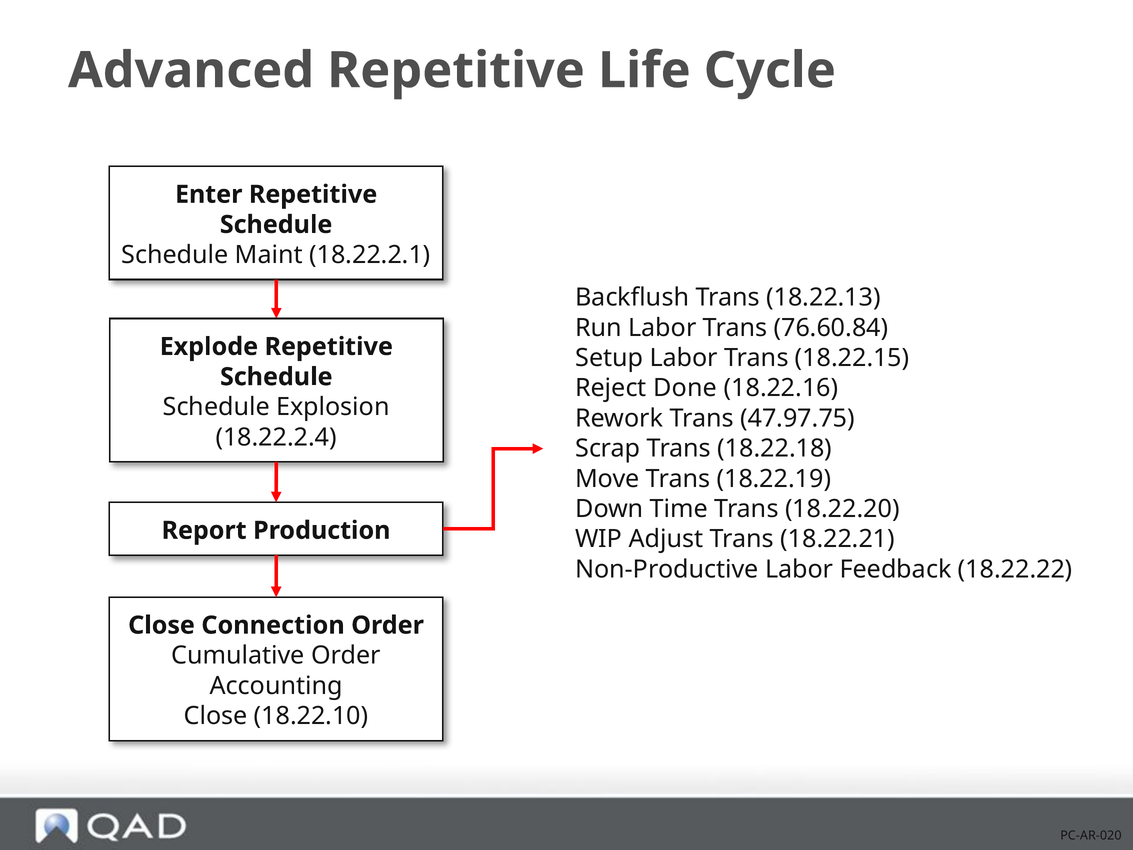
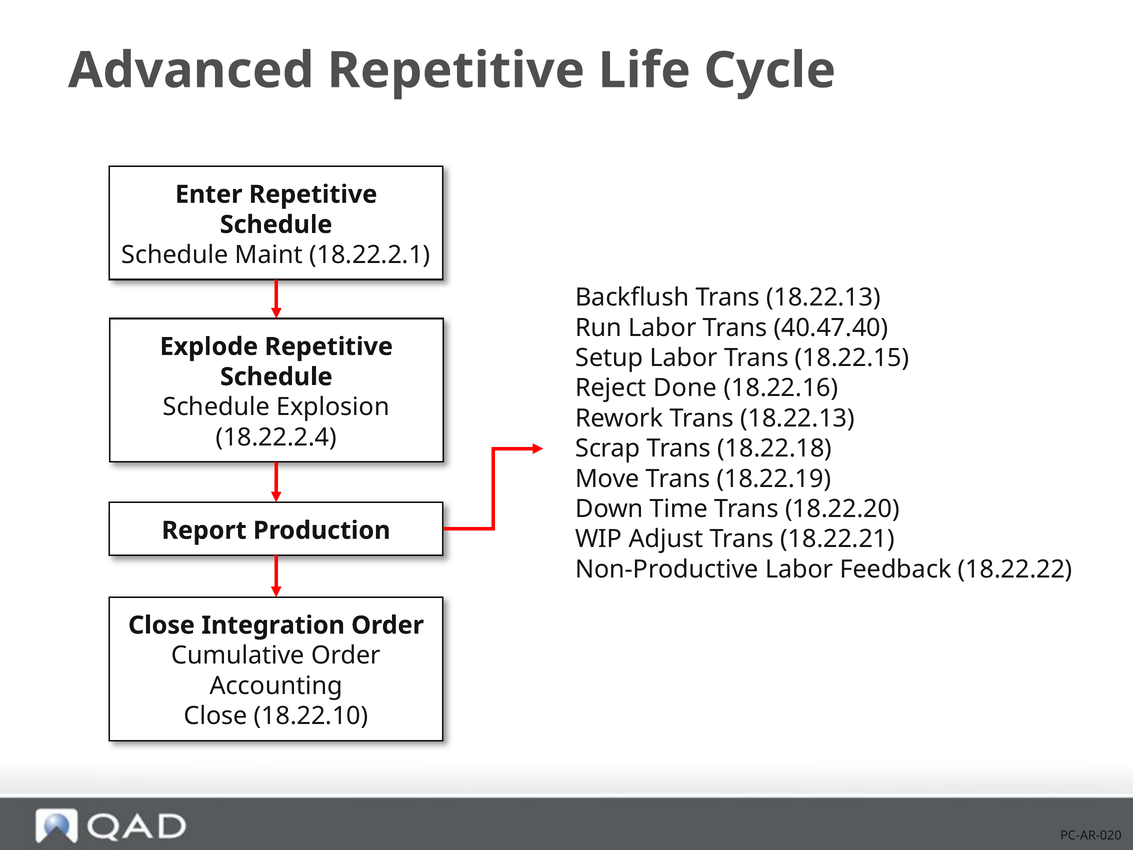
76.60.84: 76.60.84 -> 40.47.40 (831, 328)
Rework Trans 47.97.75: 47.97.75 -> 18.22.13 (798, 418)
Connection: Connection -> Integration (273, 625)
